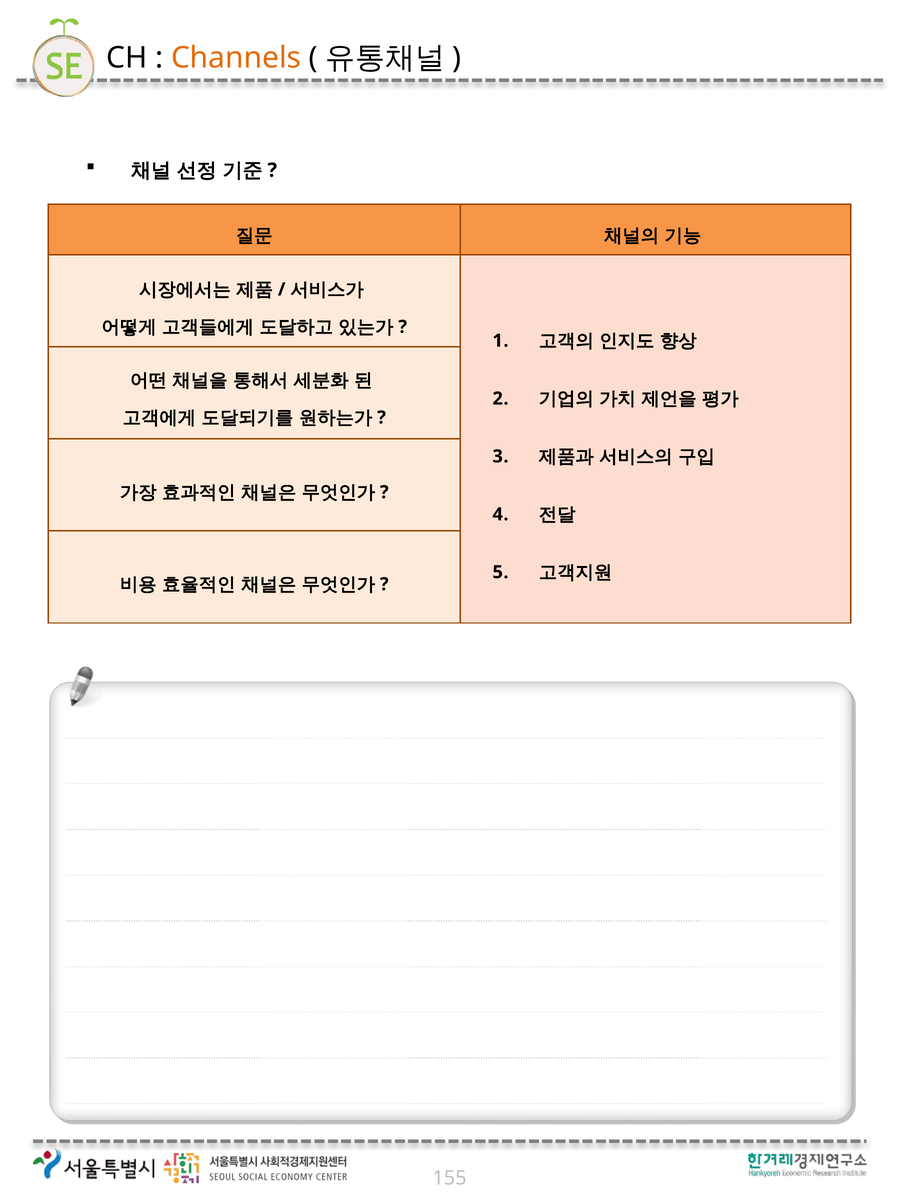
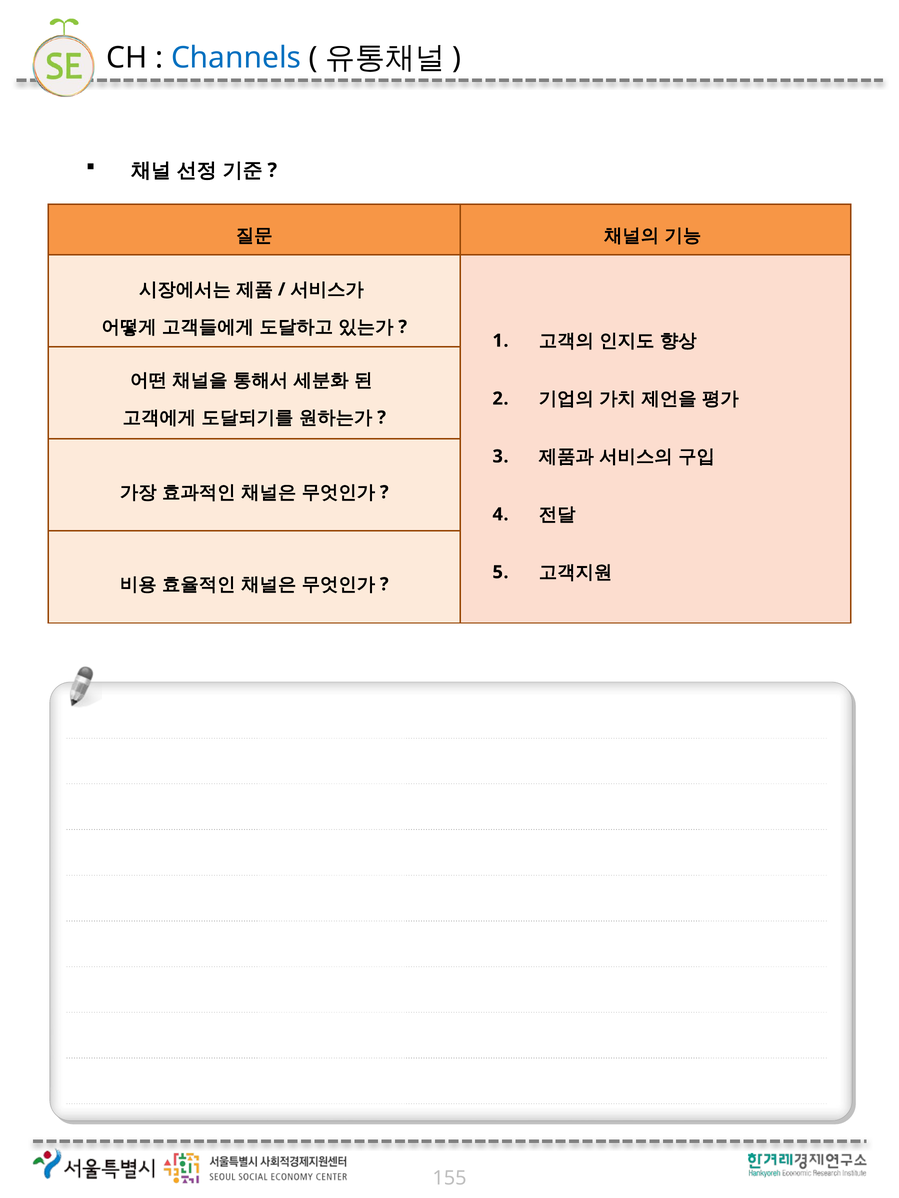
Channels colour: orange -> blue (236, 58)
